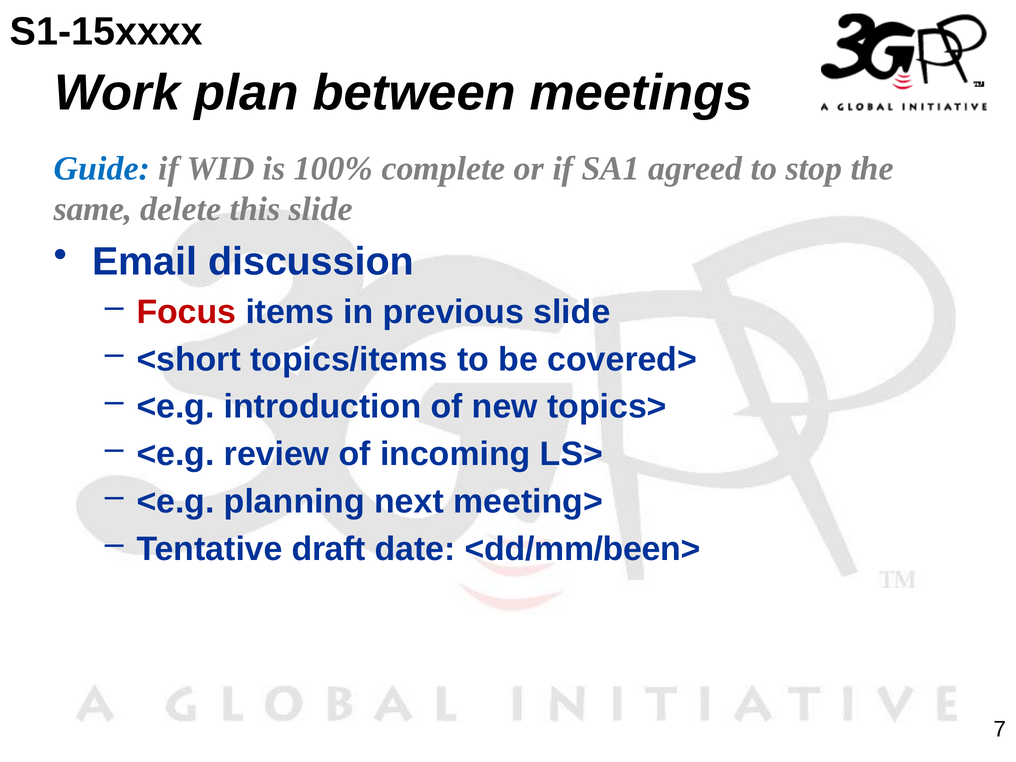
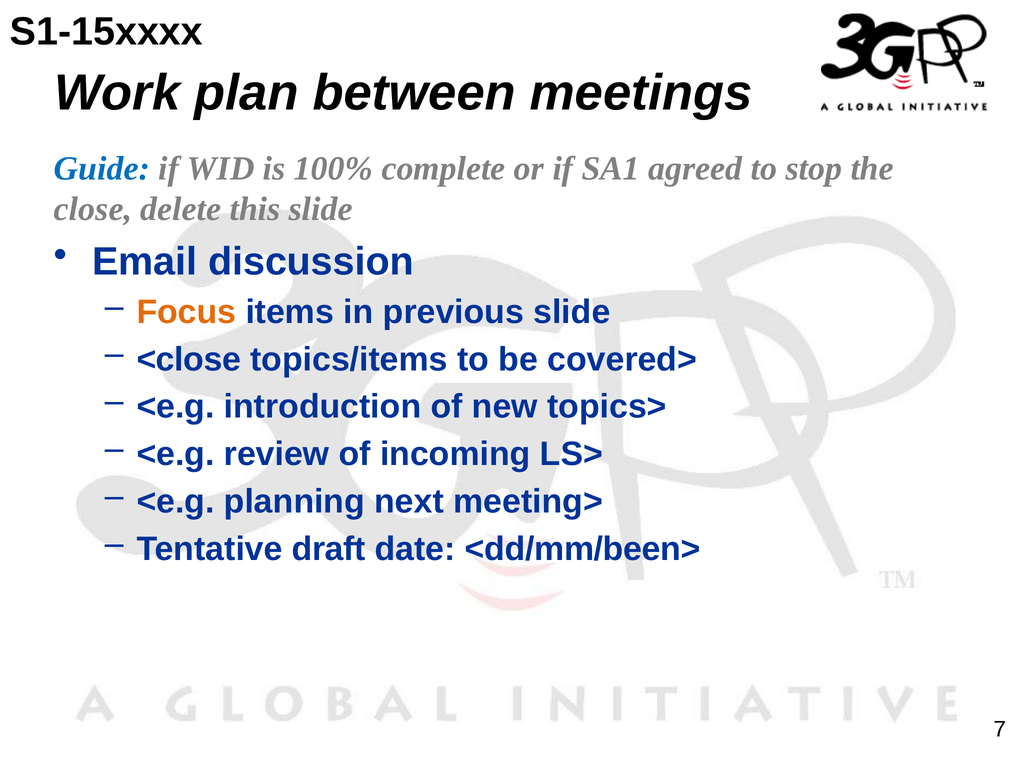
same: same -> close (93, 209)
Focus colour: red -> orange (186, 312)
<short: <short -> <close (189, 359)
